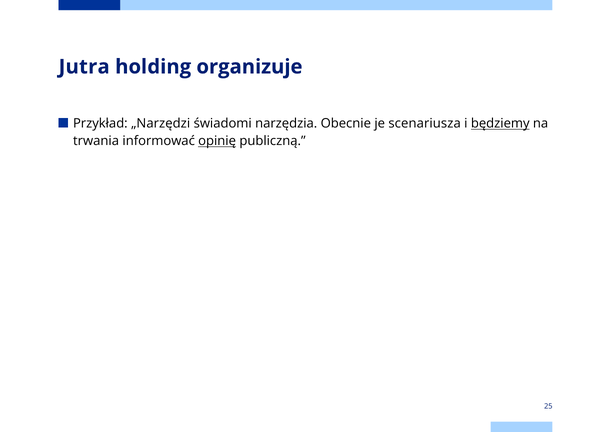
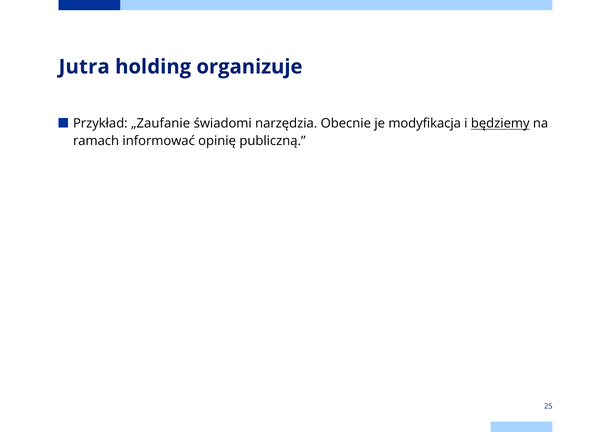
„Narzędzi: „Narzędzi -> „Zaufanie (161, 124)
scenariusza: scenariusza -> modyfikacja (425, 124)
trwania: trwania -> ramach (96, 141)
opinię underline: present -> none (217, 141)
